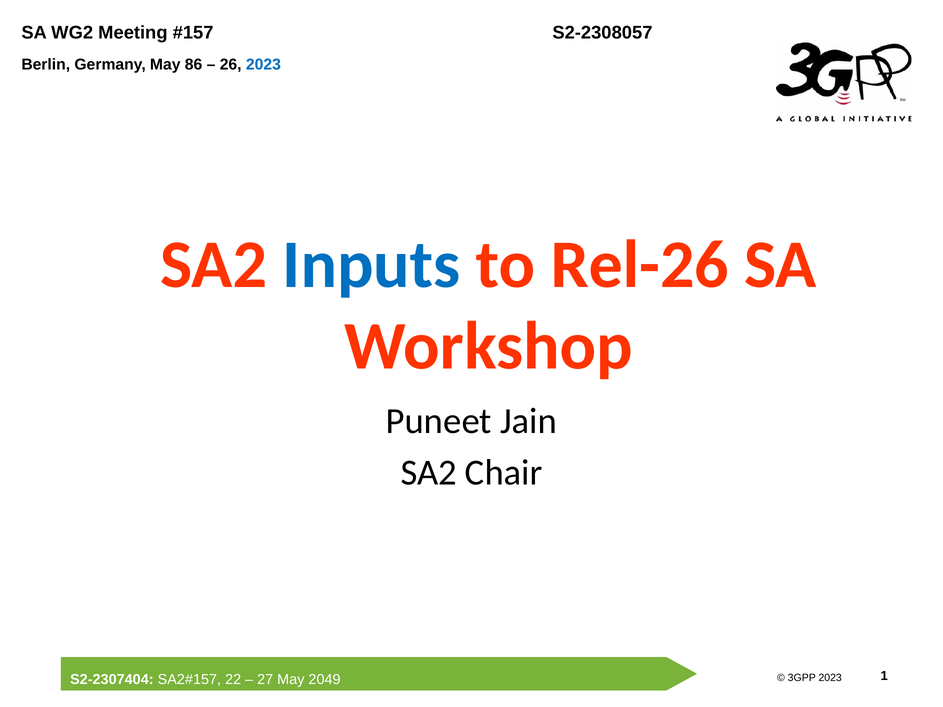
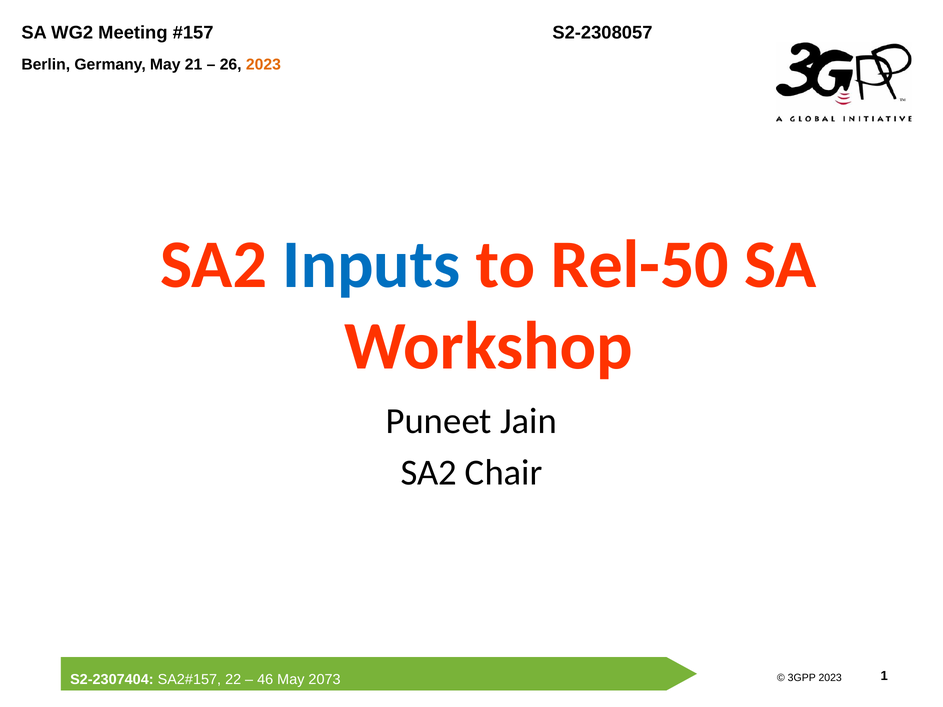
86: 86 -> 21 (194, 65)
2023 colour: blue -> orange (263, 65)
Rel-26: Rel-26 -> Rel-50 (640, 265)
27: 27 -> 46 (265, 680)
2049: 2049 -> 2073 (325, 680)
